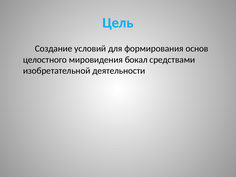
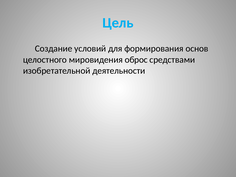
бокал: бокал -> оброс (136, 60)
